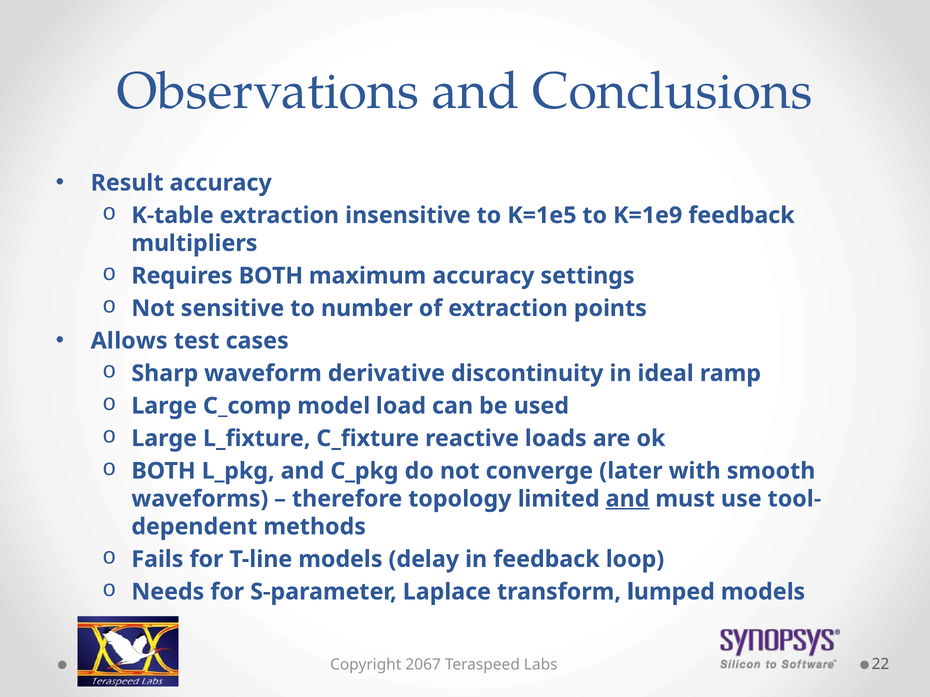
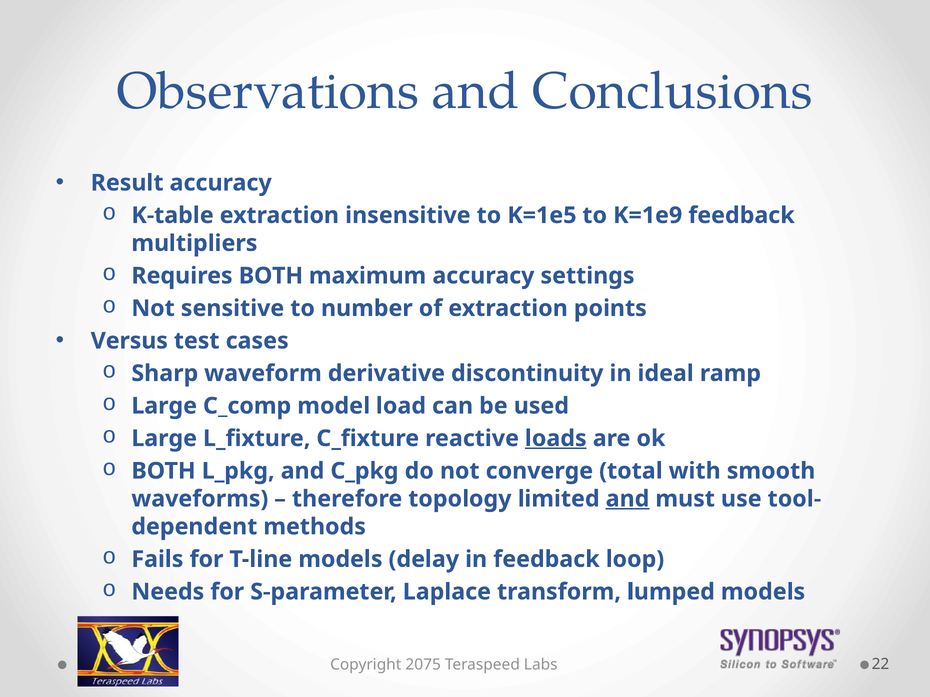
Allows: Allows -> Versus (129, 341)
loads underline: none -> present (556, 439)
later: later -> total (631, 471)
2067: 2067 -> 2075 (423, 665)
